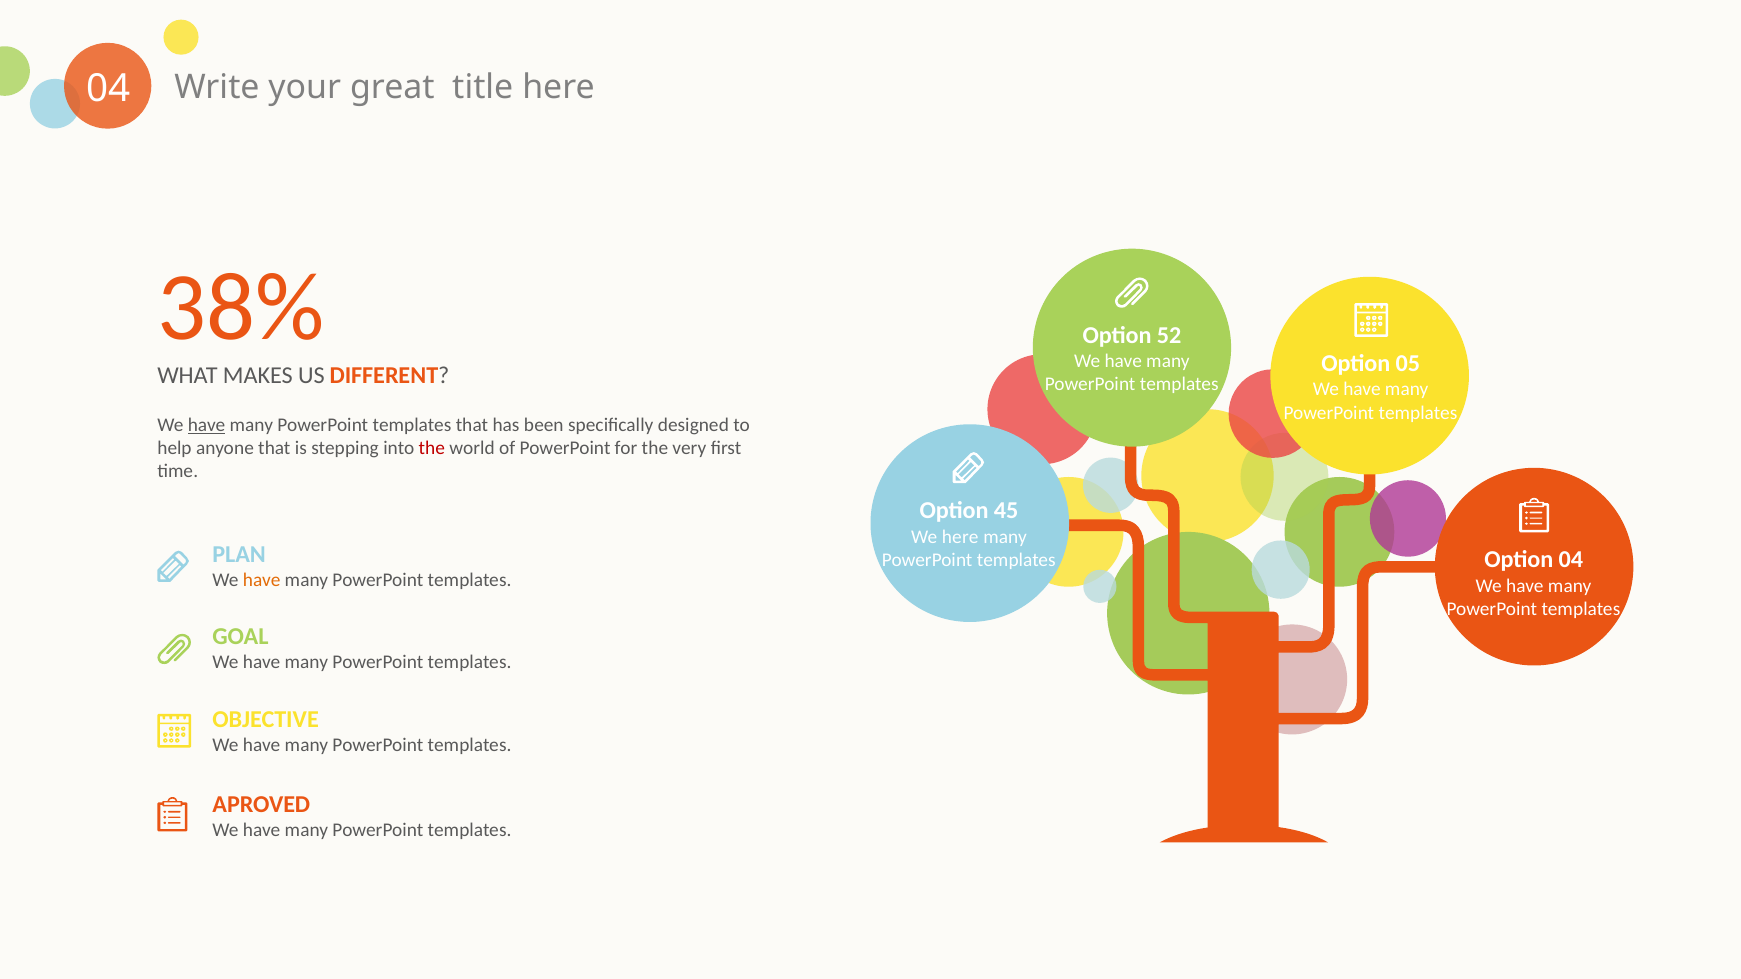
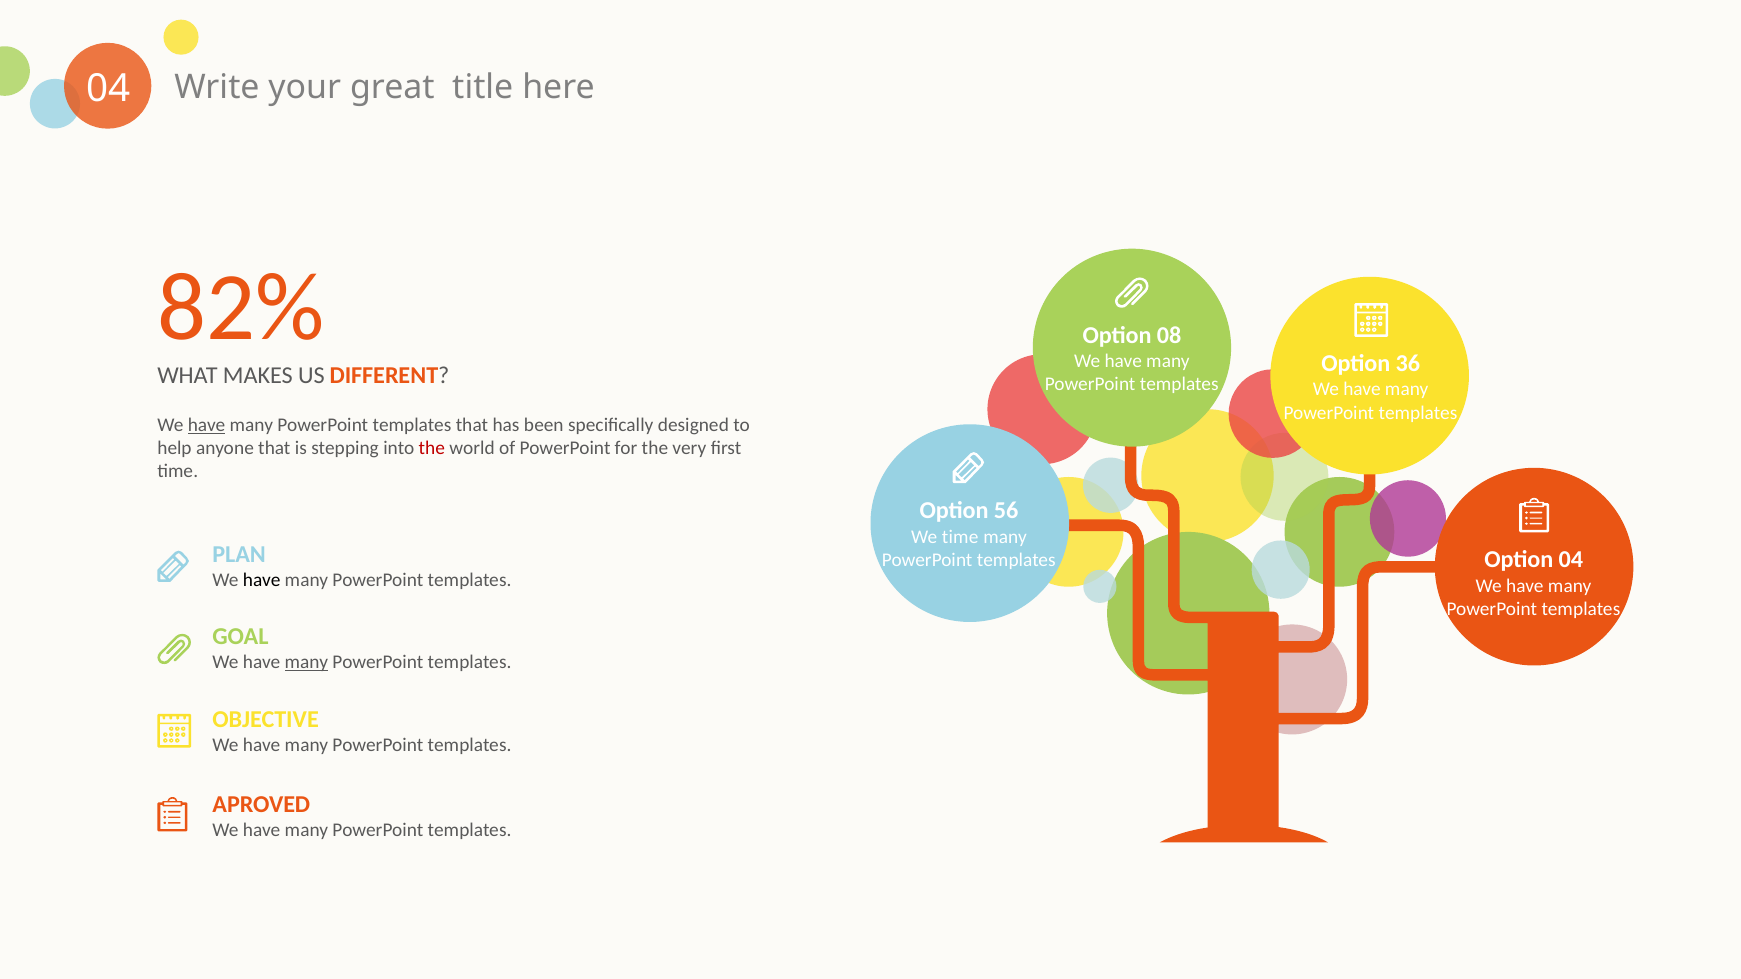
38%: 38% -> 82% (241, 308)
52: 52 -> 08 (1169, 336)
05: 05 -> 36 (1408, 364)
45: 45 -> 56 (1006, 511)
We here: here -> time (960, 537)
have colour: orange -> black (262, 580)
many underline: none -> present (306, 662)
